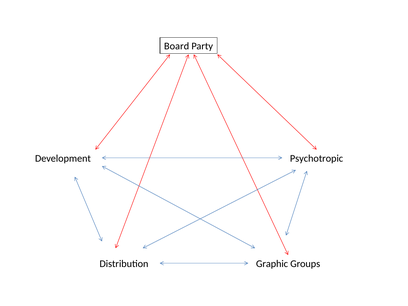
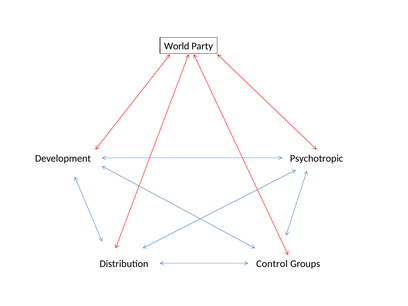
Board: Board -> World (177, 46)
Graphic: Graphic -> Control (272, 264)
